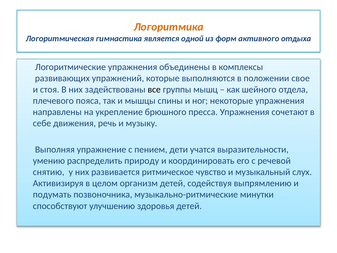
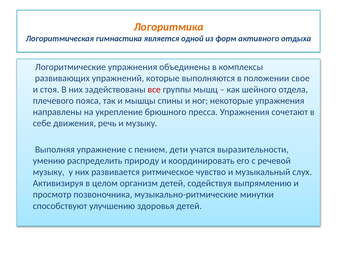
все colour: black -> red (154, 89)
снятию: снятию -> музыку (49, 172)
подумать: подумать -> просмотр (52, 194)
